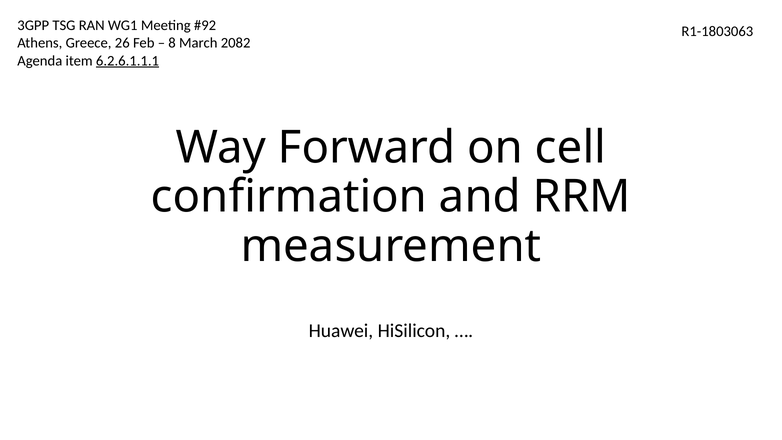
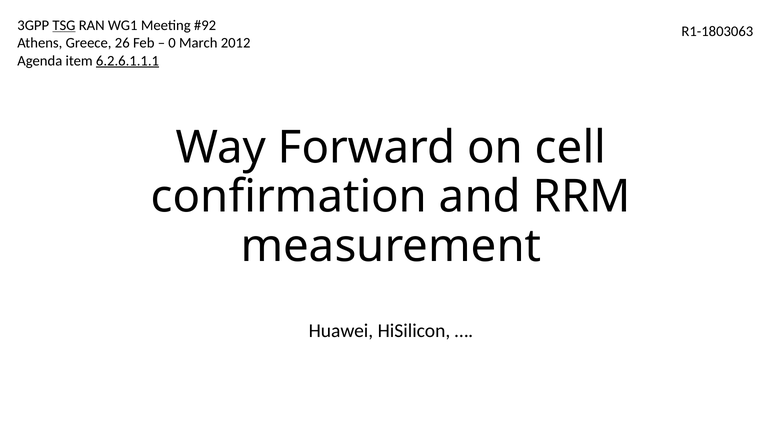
TSG underline: none -> present (64, 25)
8: 8 -> 0 (172, 43)
2082: 2082 -> 2012 (236, 43)
